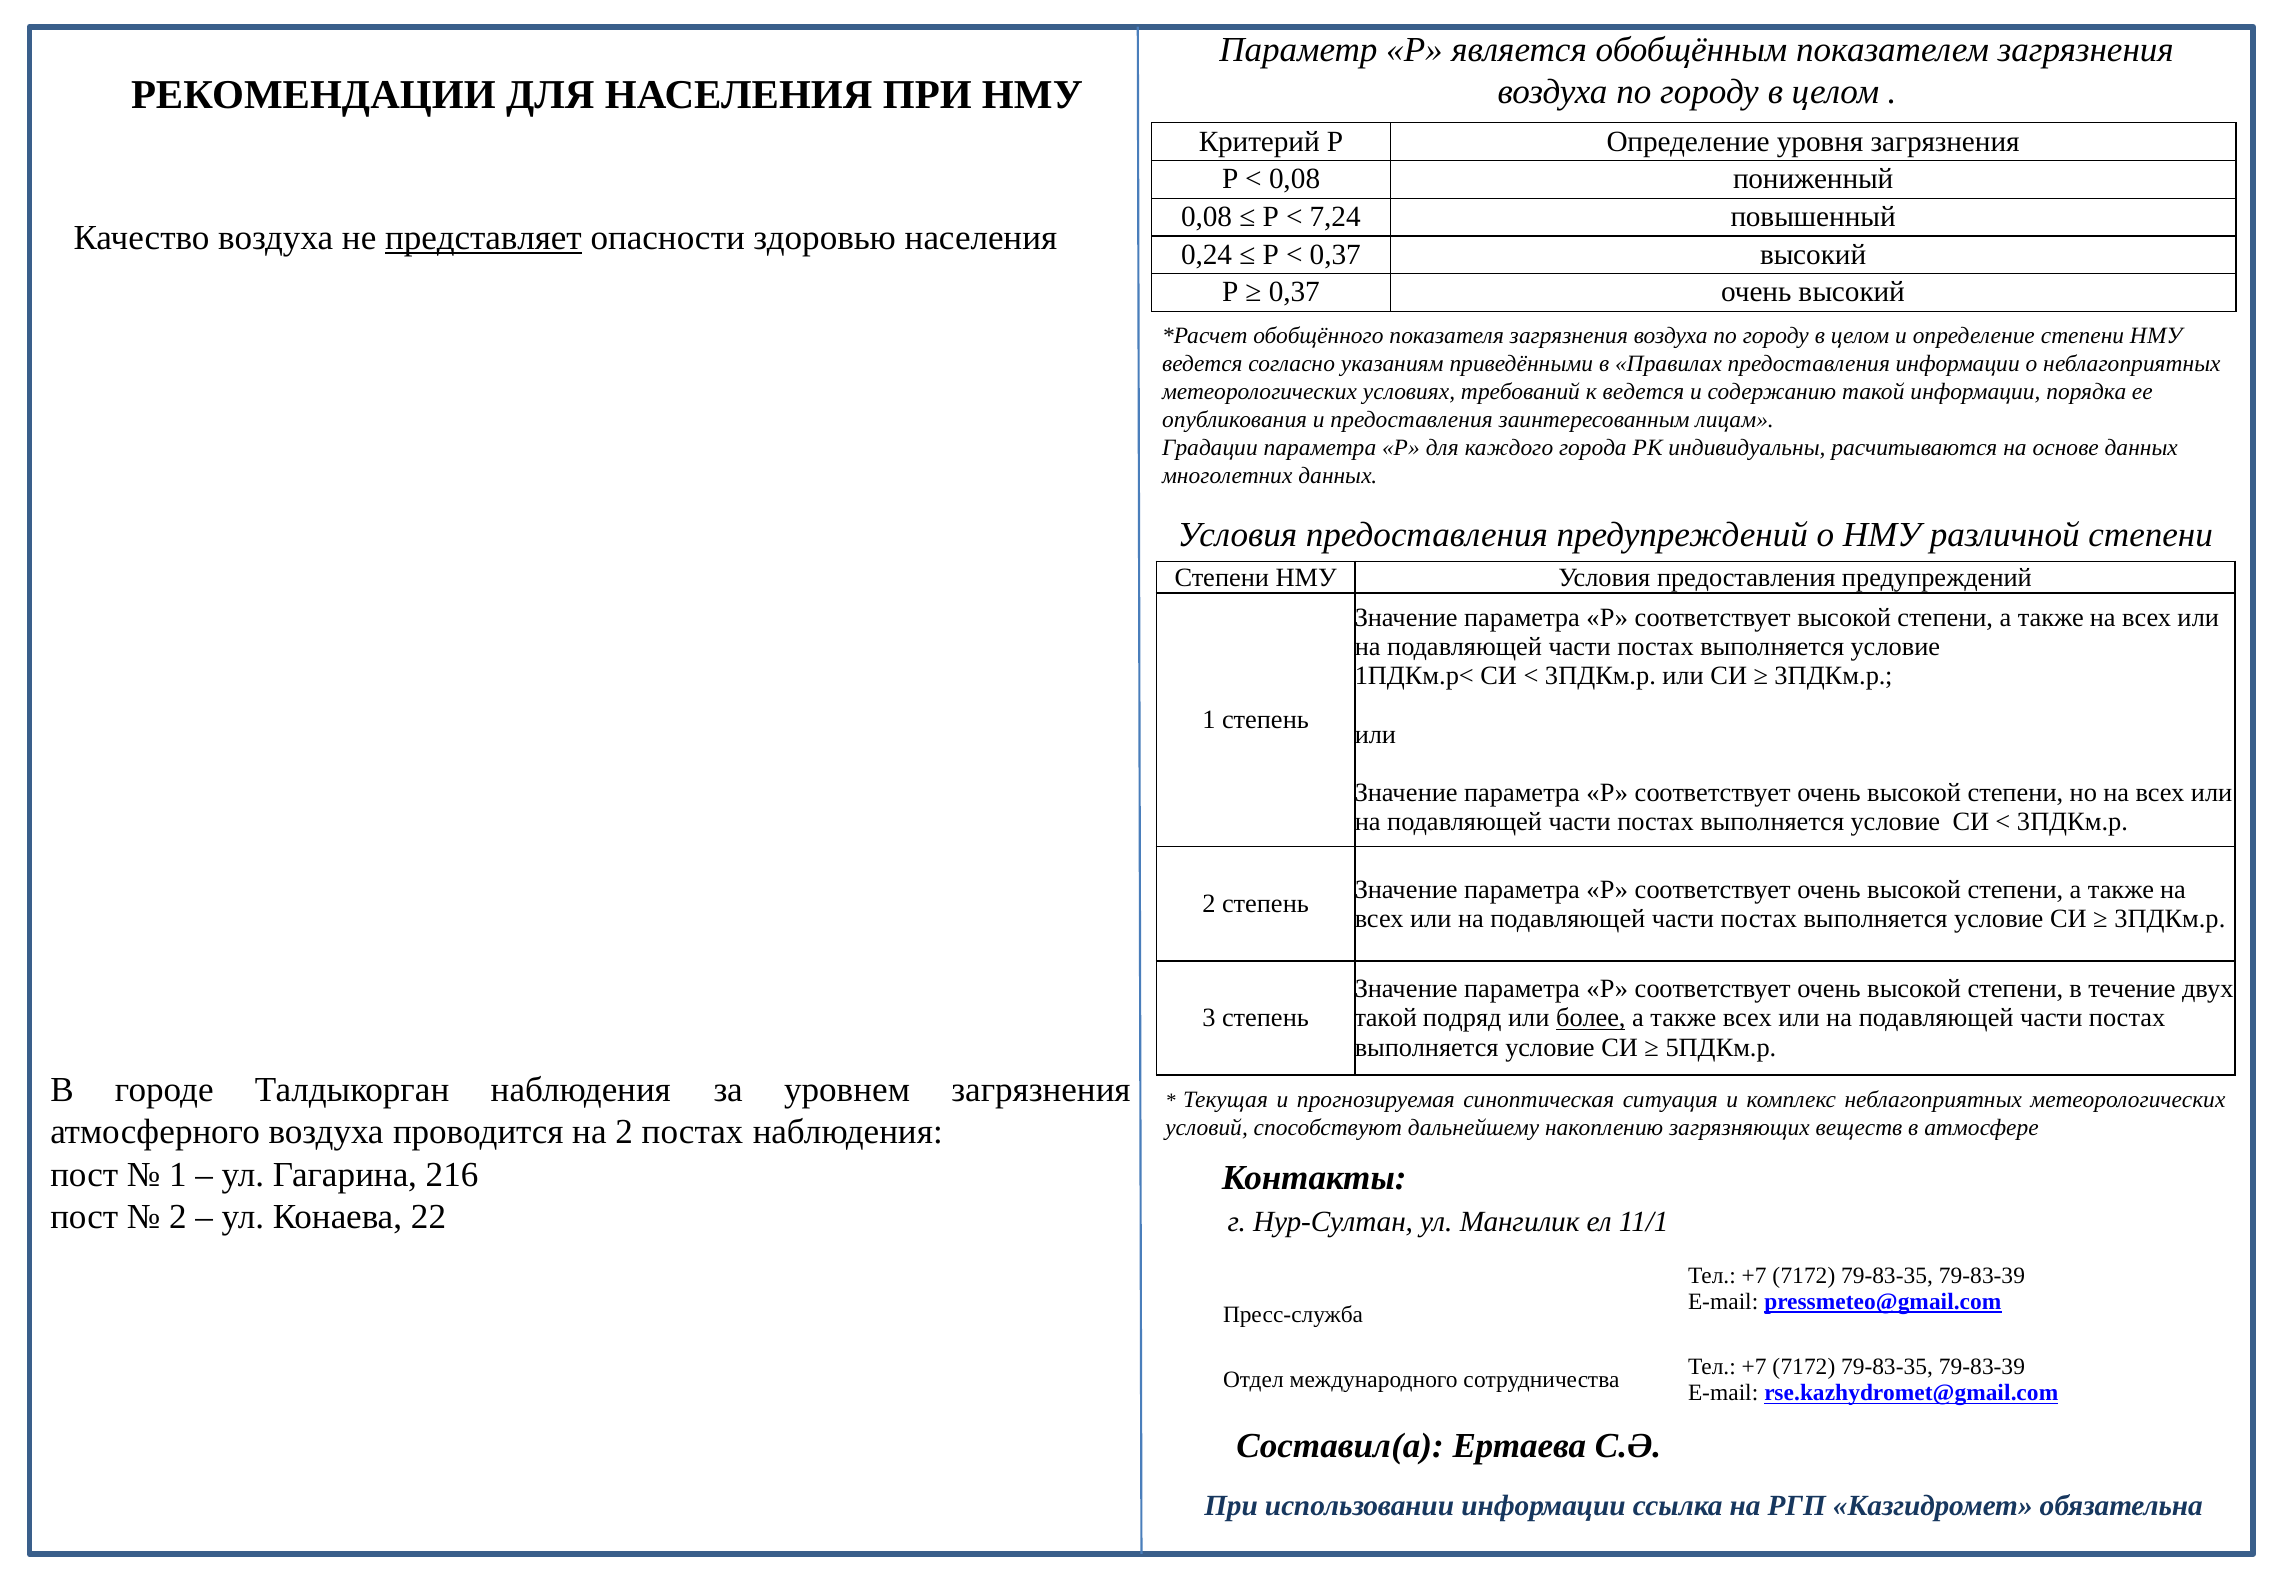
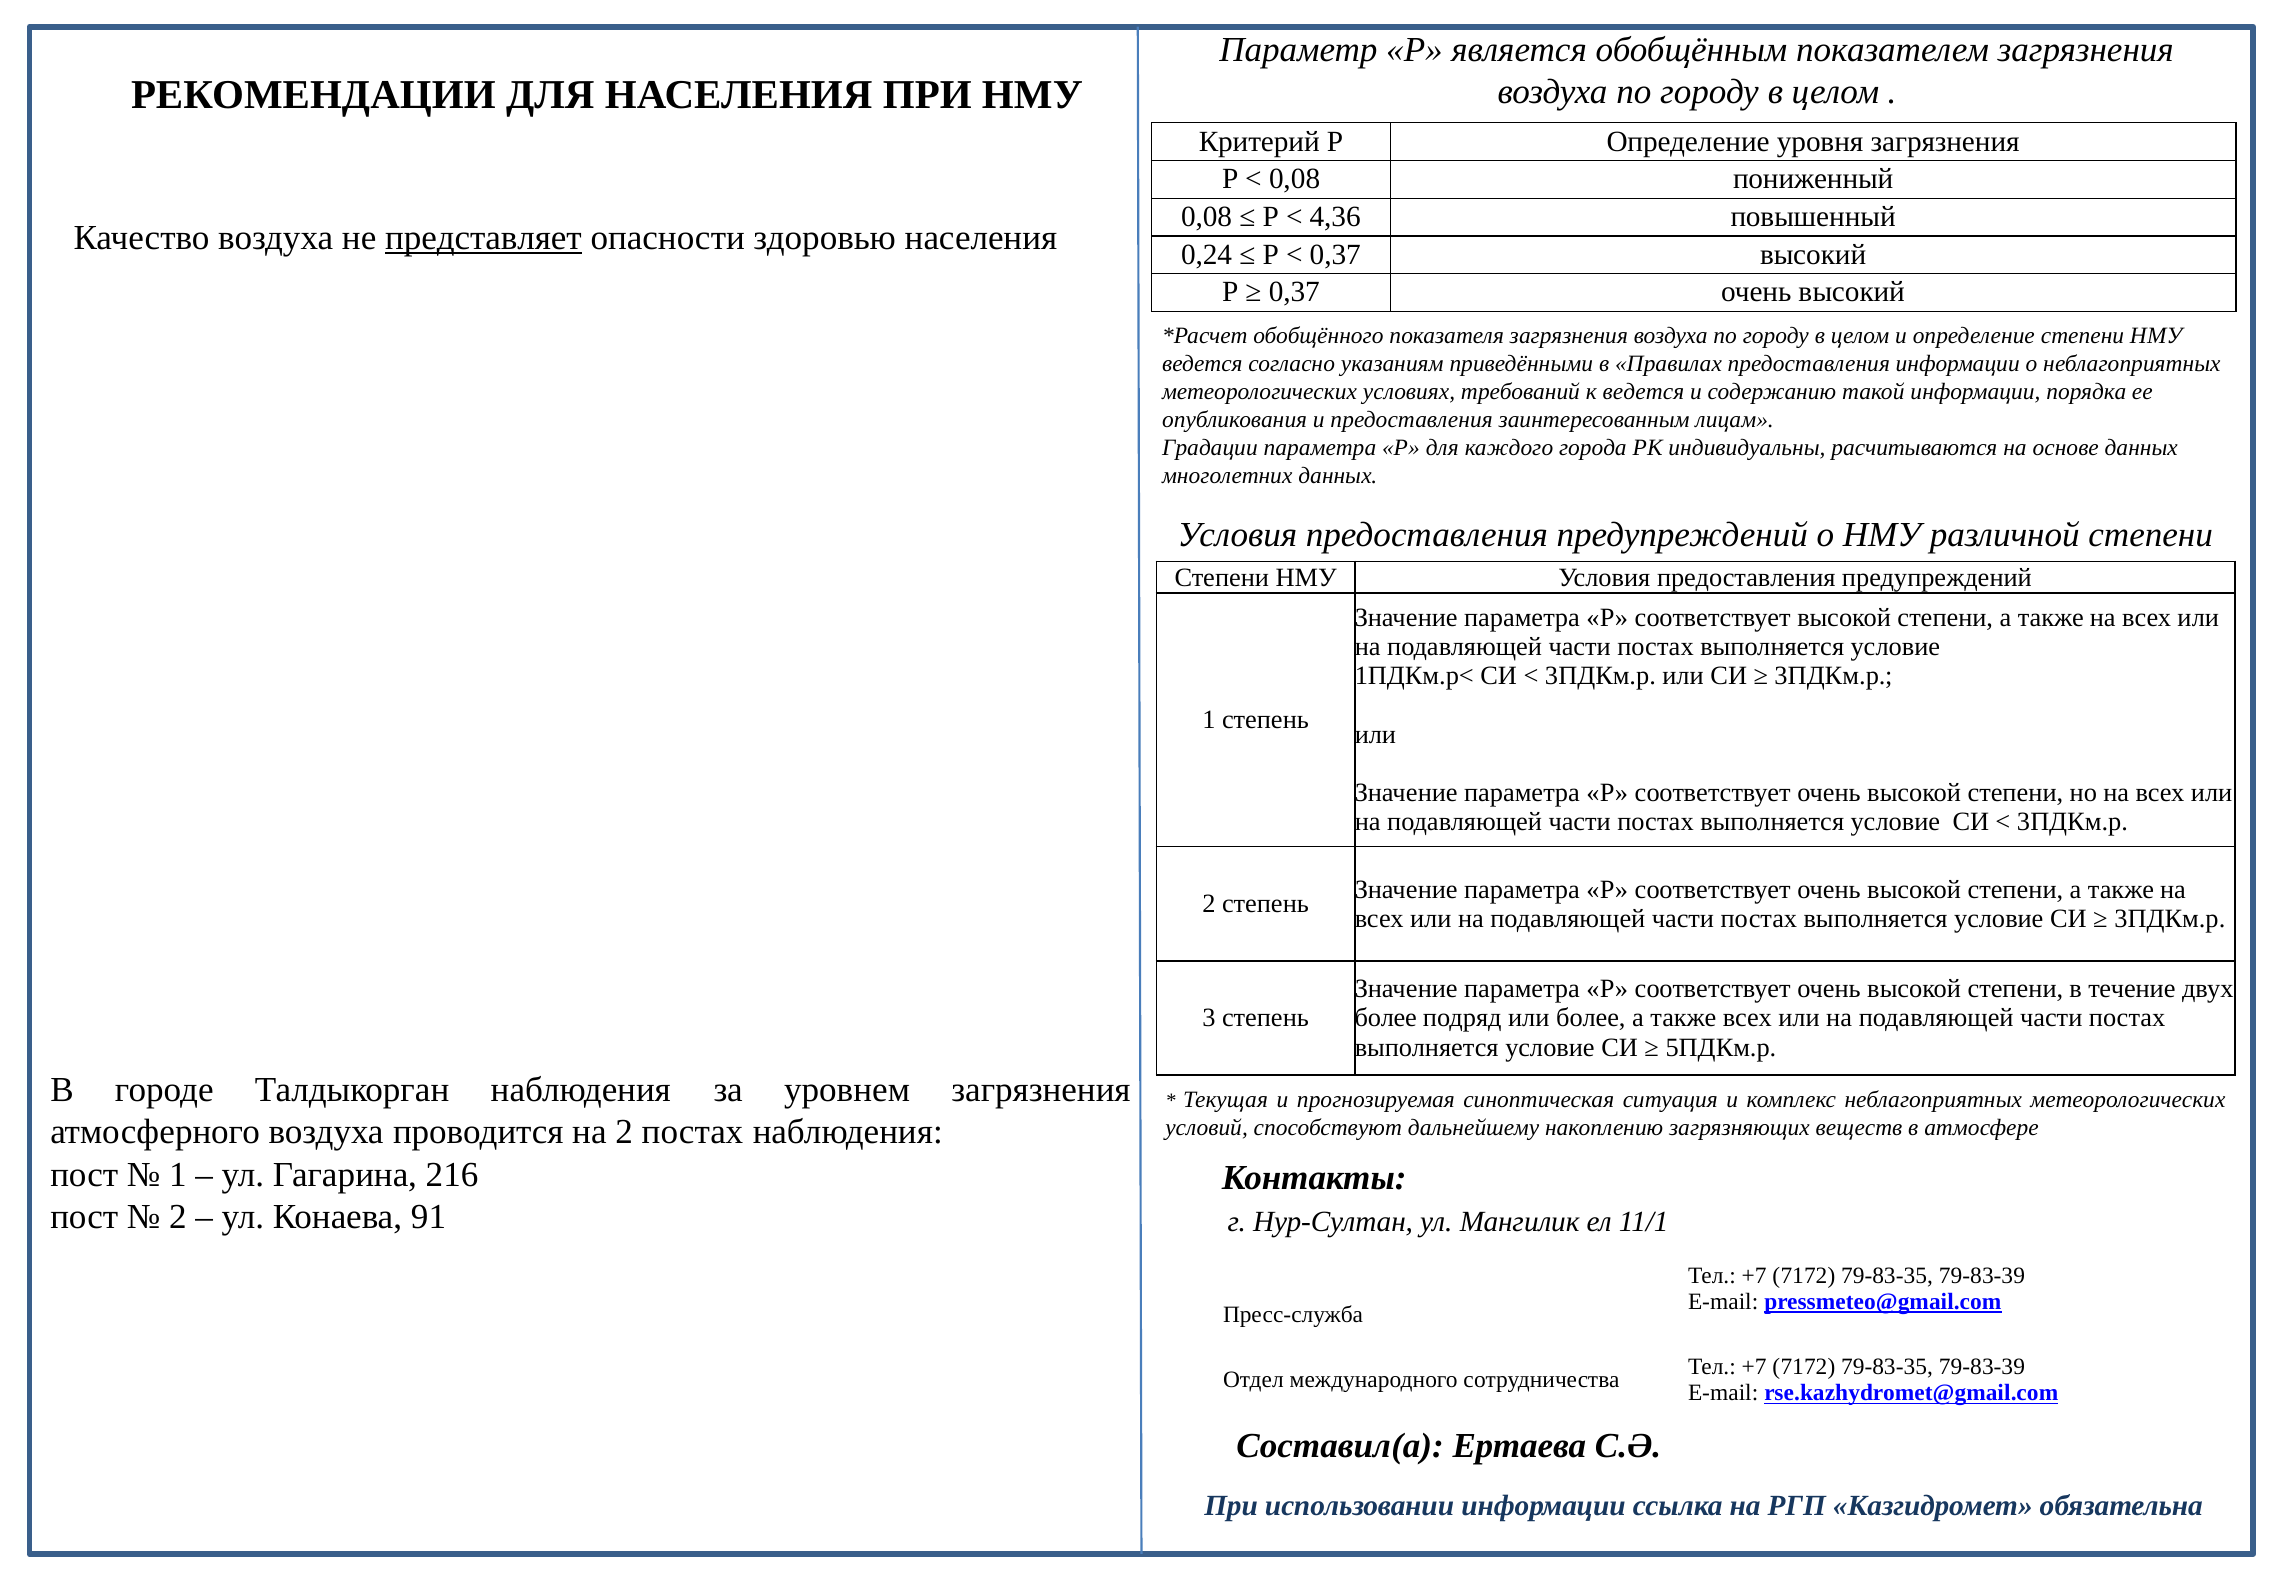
7,24: 7,24 -> 4,36 (1335, 217)
такой: такой -> более (1386, 1018)
более underline: present -> none (1591, 1018)
22: 22 -> 91 (429, 1216)
